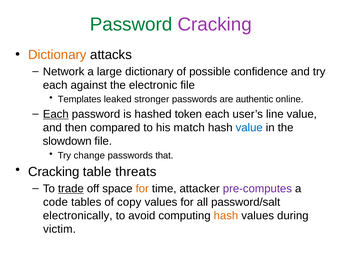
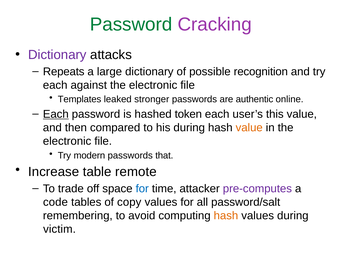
Dictionary colour: orange -> purple (57, 55)
Network: Network -> Repeats (64, 72)
confidence: confidence -> recognition (261, 72)
line: line -> this (275, 114)
his match: match -> during (189, 128)
value colour: blue -> orange (249, 128)
slowdown: slowdown -> electronic (67, 141)
change: change -> modern (89, 156)
Cracking: Cracking -> Increase (54, 172)
threats: threats -> remote (136, 172)
trade underline: present -> none (71, 189)
for colour: orange -> blue (142, 189)
electronically: electronically -> remembering (78, 216)
